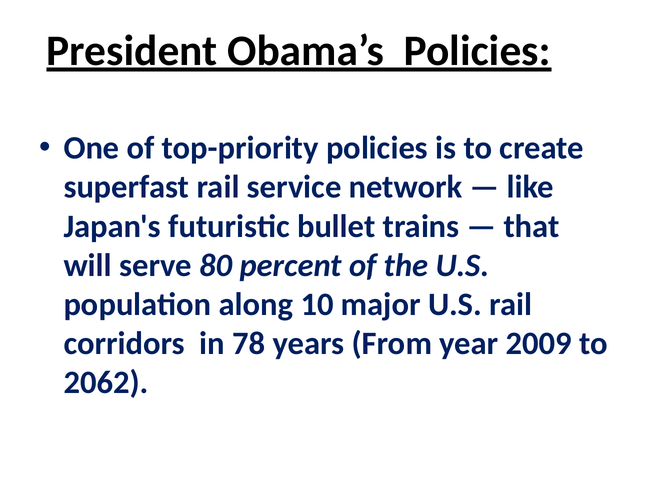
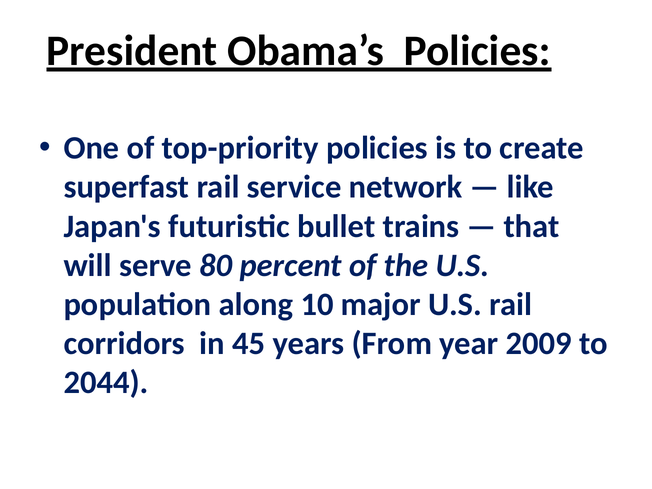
78: 78 -> 45 (249, 344)
2062: 2062 -> 2044 (106, 383)
